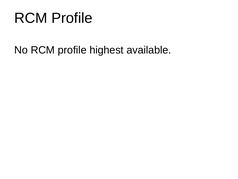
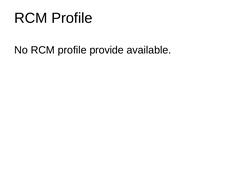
highest: highest -> provide (107, 50)
